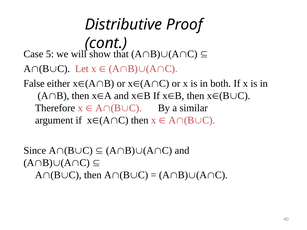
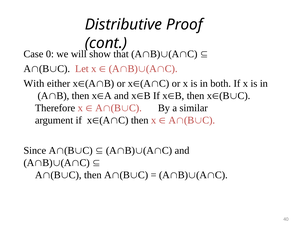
5: 5 -> 0 (50, 54)
False: False -> With (34, 84)
